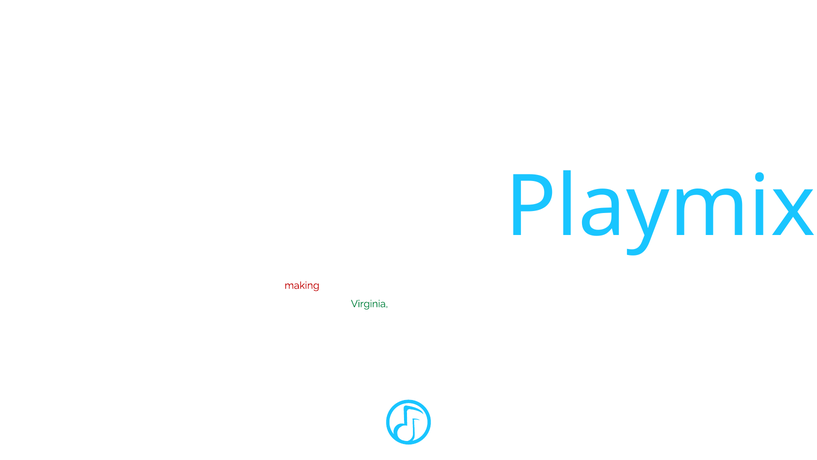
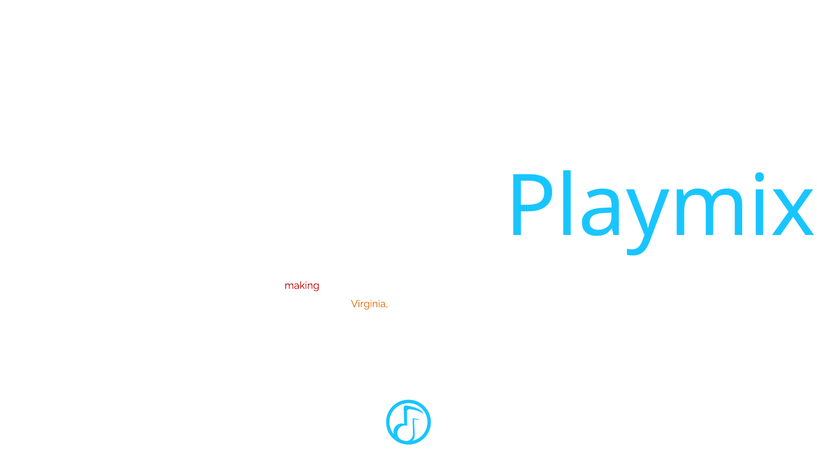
Virginia colour: green -> orange (369, 304)
